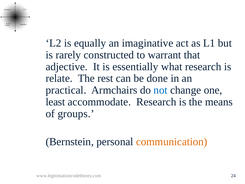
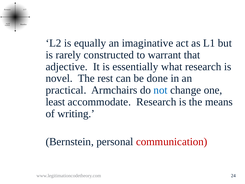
relate: relate -> novel (59, 78)
groups: groups -> writing (76, 114)
communication colour: orange -> red (172, 141)
